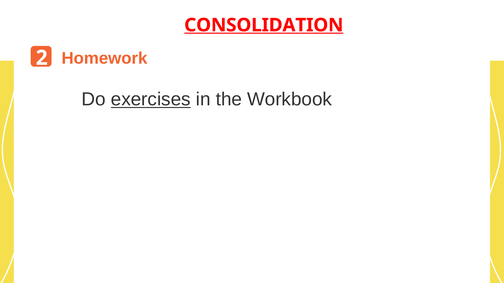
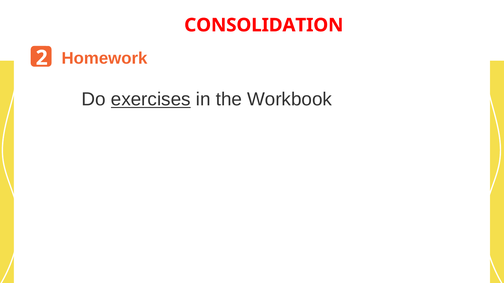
CONSOLIDATION underline: present -> none (264, 25)
